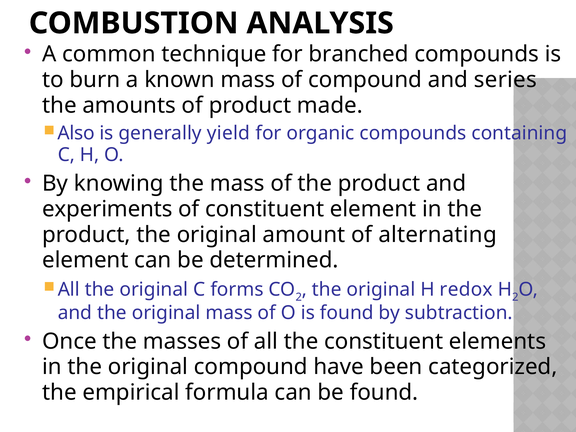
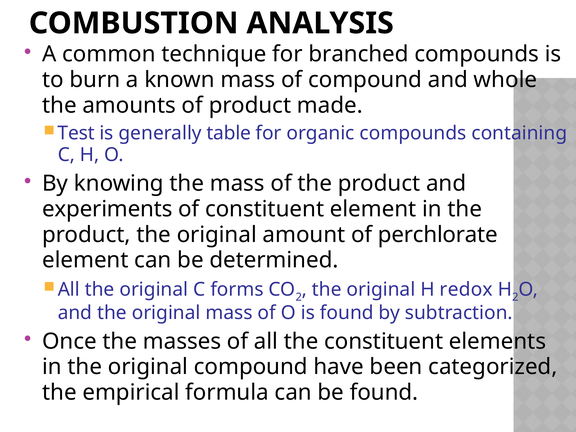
series: series -> whole (505, 80)
Also: Also -> Test (76, 133)
yield: yield -> table (229, 133)
alternating: alternating -> perchlorate (438, 235)
